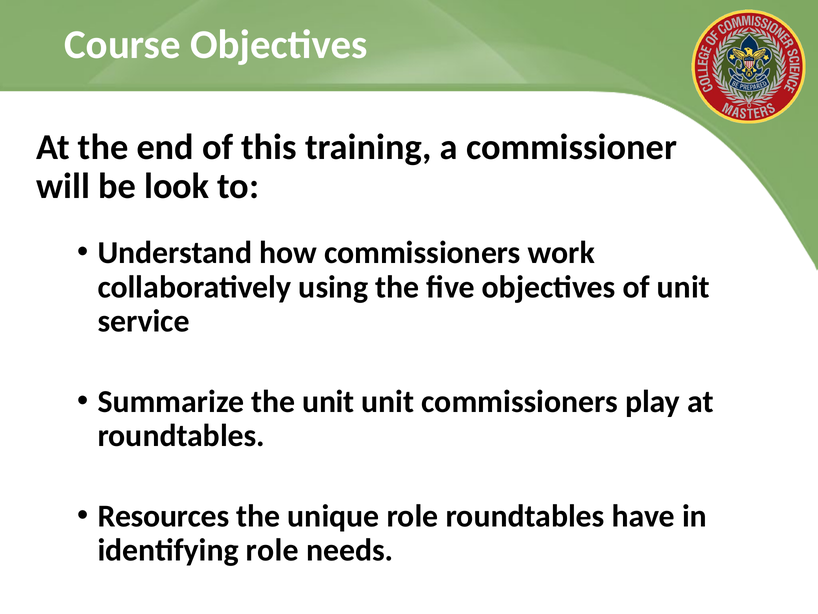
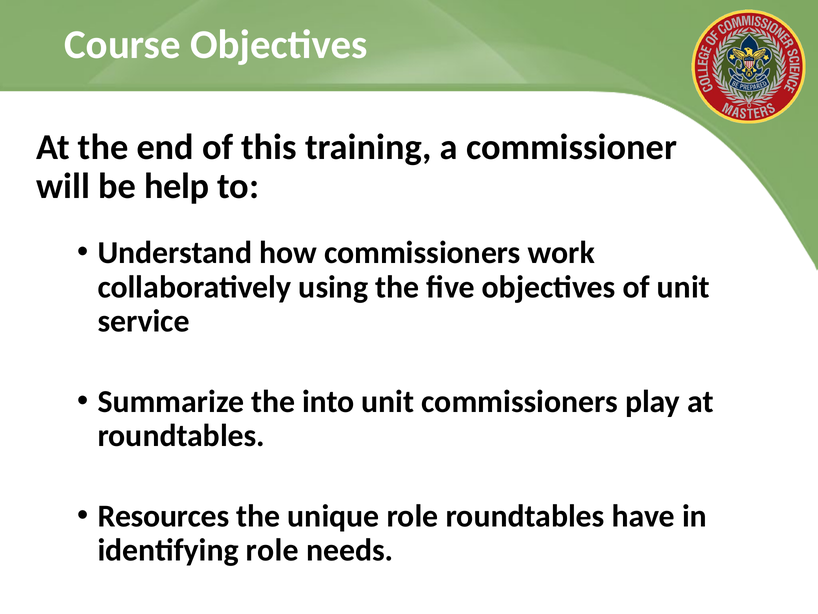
look: look -> help (177, 186)
the unit: unit -> into (328, 401)
